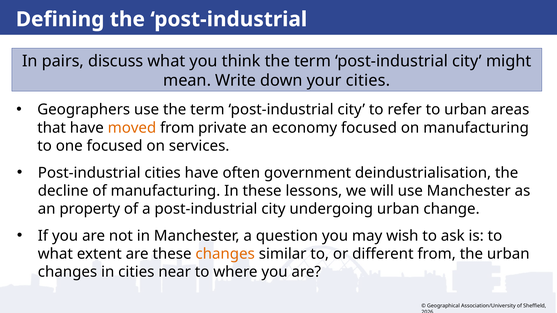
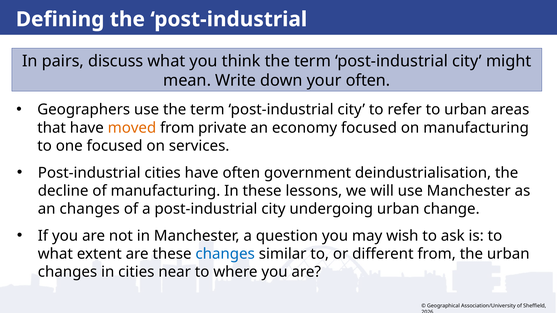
your cities: cities -> often (368, 81)
an property: property -> changes (90, 209)
changes colour: orange -> blue (225, 254)
